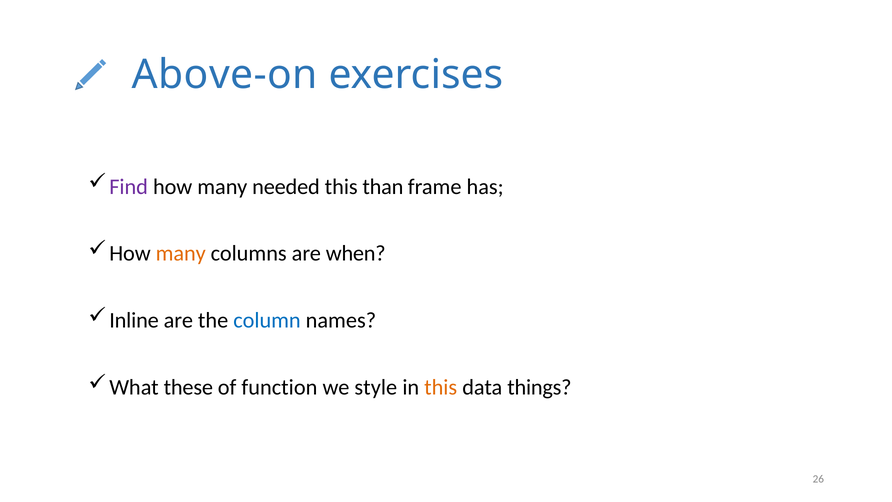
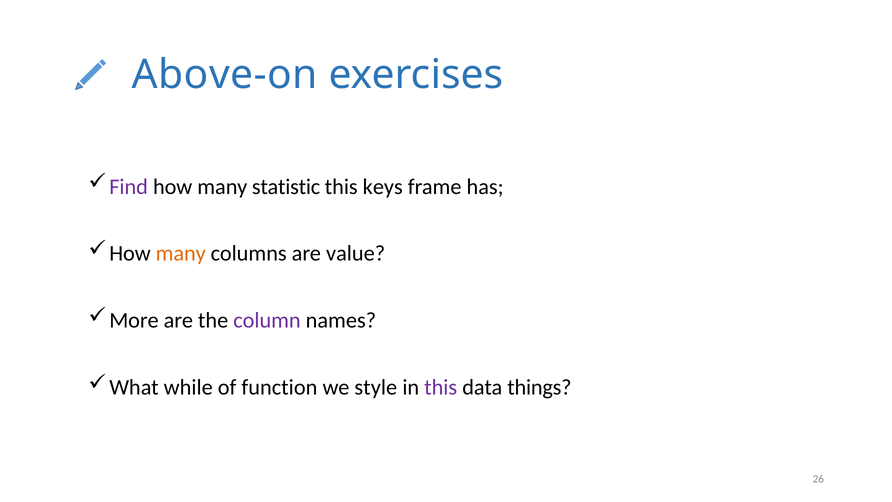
needed: needed -> statistic (286, 187)
than: than -> keys (383, 187)
when: when -> value (356, 253)
Inline: Inline -> More (134, 320)
column colour: blue -> purple (267, 320)
these: these -> while (188, 387)
this colour: orange -> purple (441, 387)
